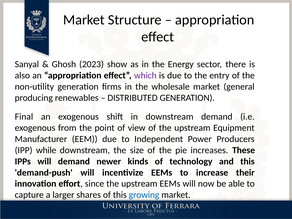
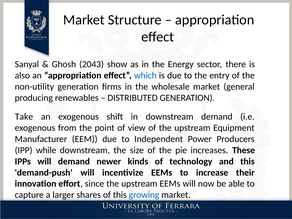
2023: 2023 -> 2043 (92, 64)
which colour: purple -> blue (145, 75)
Final: Final -> Take (24, 117)
